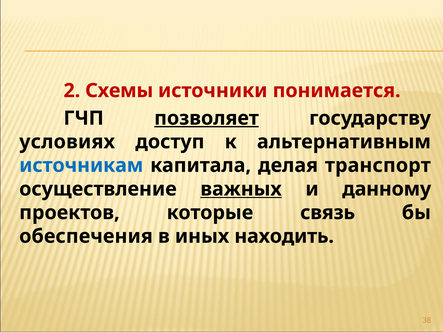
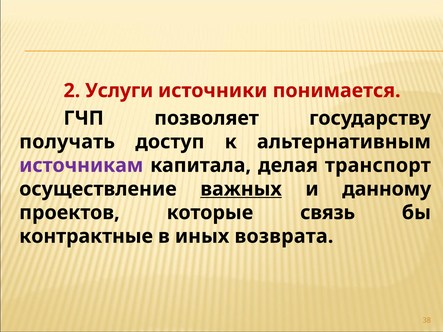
Схемы: Схемы -> Услуги (119, 91)
позволяет underline: present -> none (206, 118)
условиях: условиях -> получать (67, 142)
источникам colour: blue -> purple (81, 166)
обеспечения: обеспечения -> контрактные (86, 236)
находить: находить -> возврата (284, 236)
